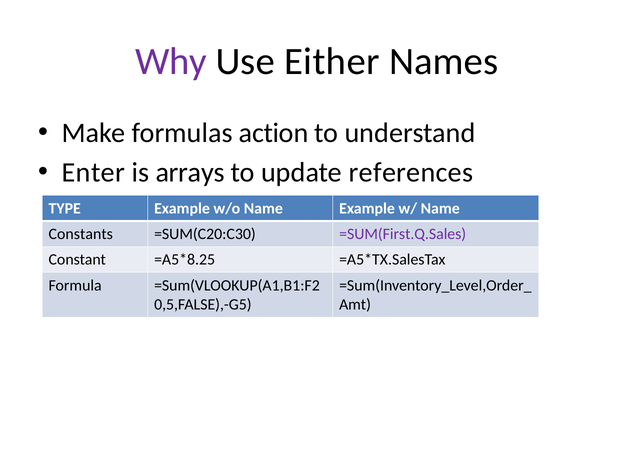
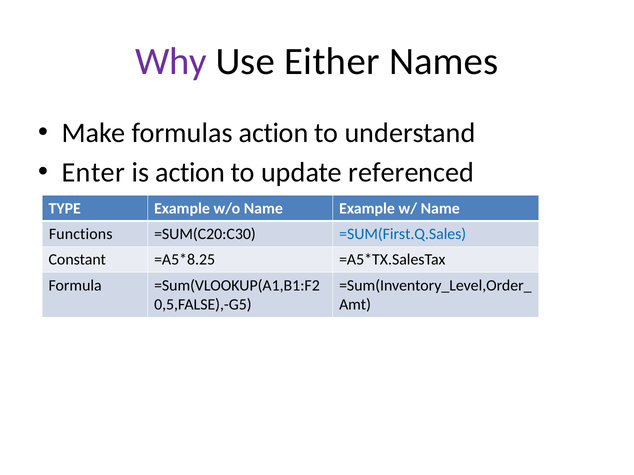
is arrays: arrays -> action (190, 172)
references: references -> referenced (411, 172)
Constants: Constants -> Functions (81, 234)
=SUM(First.Q.Sales colour: purple -> blue (403, 234)
